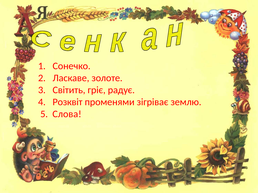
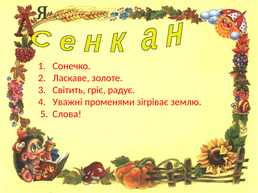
Розквіт: Розквіт -> Уважні (67, 102)
